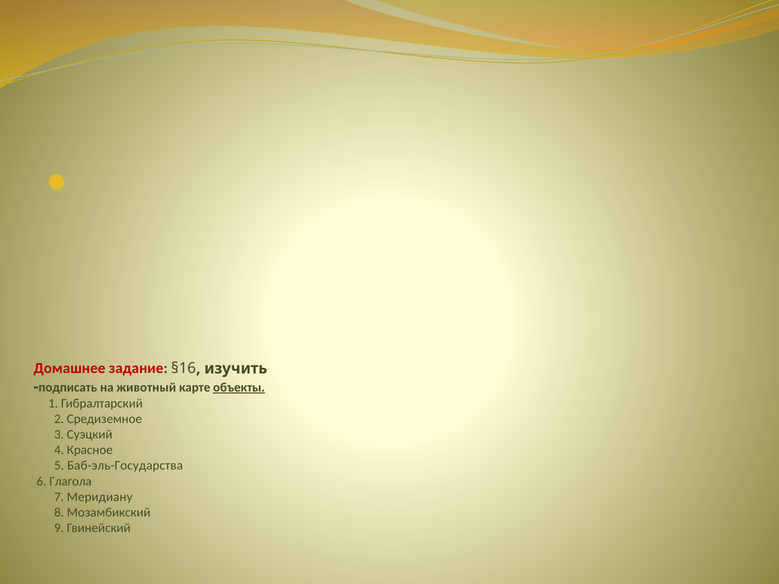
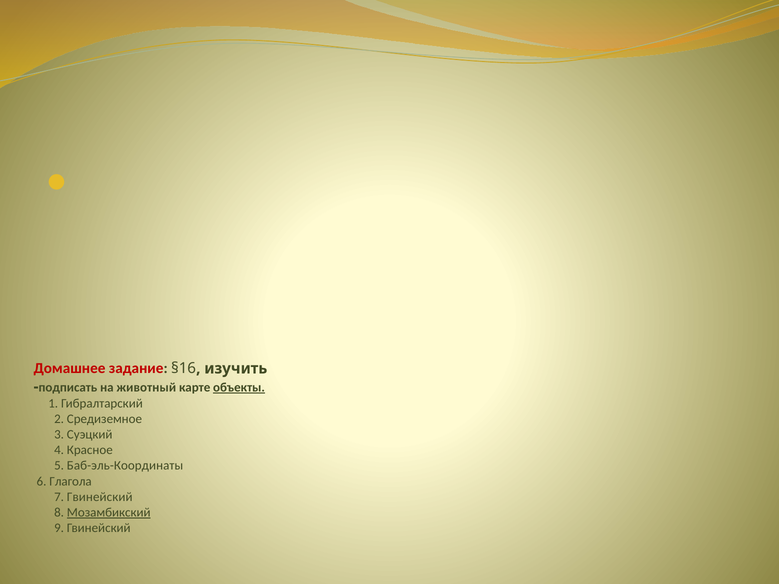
Баб-эль-Государства: Баб-эль-Государства -> Баб-эль-Координаты (125, 466)
7 Меридиану: Меридиану -> Гвинейский (100, 497)
Мозамбикский underline: none -> present (109, 513)
